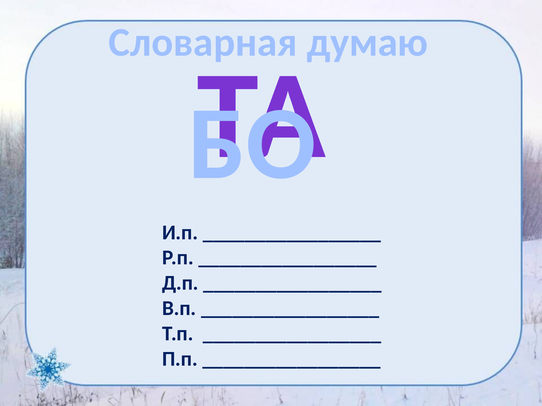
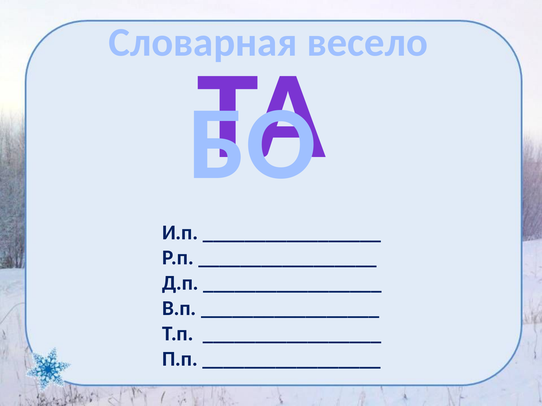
думаю: думаю -> весело (367, 43)
